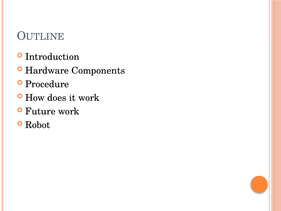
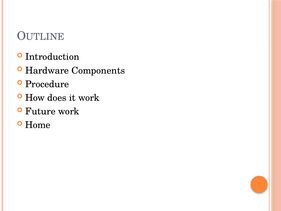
Robot: Robot -> Home (38, 125)
